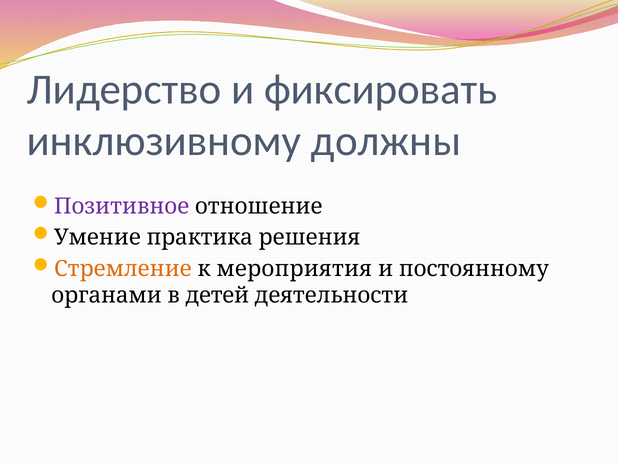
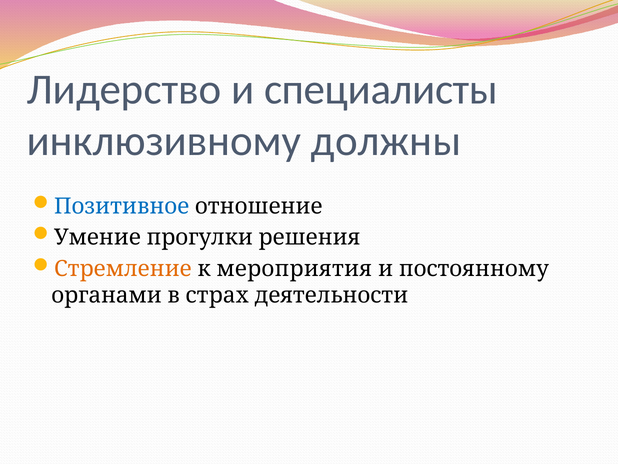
фиксировать: фиксировать -> специалисты (381, 89)
Позитивное colour: purple -> blue (122, 206)
практика: практика -> прогулки (200, 237)
детей: детей -> страх (217, 295)
